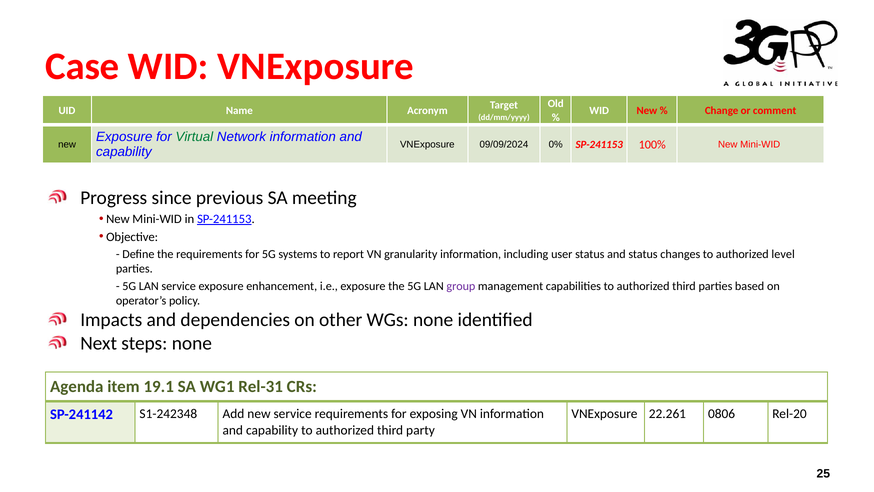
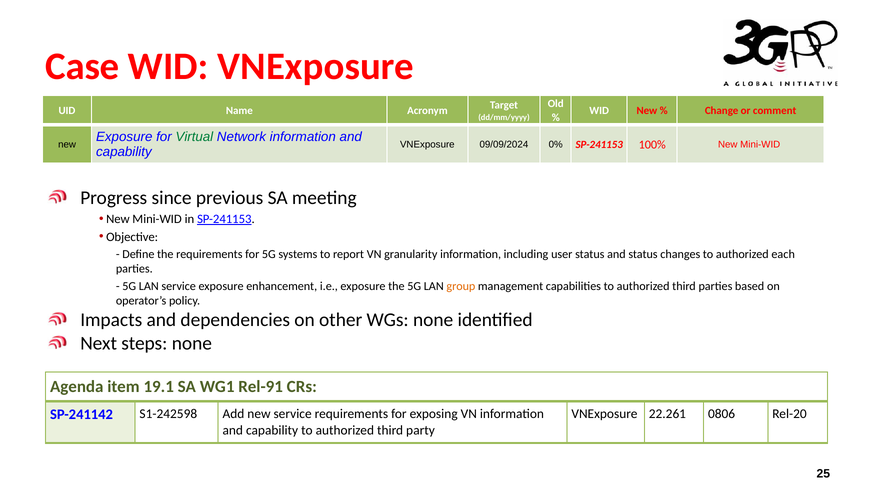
level: level -> each (783, 254)
group colour: purple -> orange (461, 286)
Rel-31: Rel-31 -> Rel-91 (261, 387)
S1-242348: S1-242348 -> S1-242598 (168, 414)
